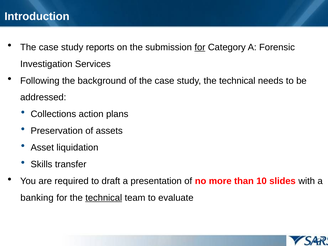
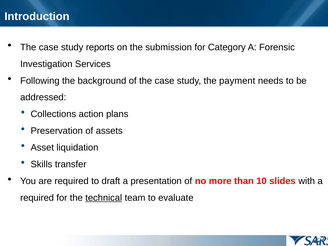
for underline: present -> none (200, 47)
study the technical: technical -> payment (237, 81)
banking: banking -> required (37, 198)
